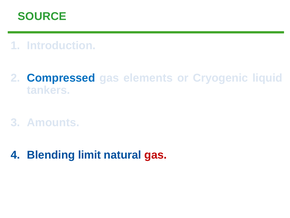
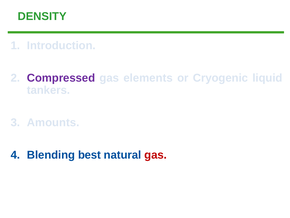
SOURCE: SOURCE -> DENSITY (42, 16)
Compressed colour: blue -> purple (61, 78)
limit: limit -> best (89, 155)
